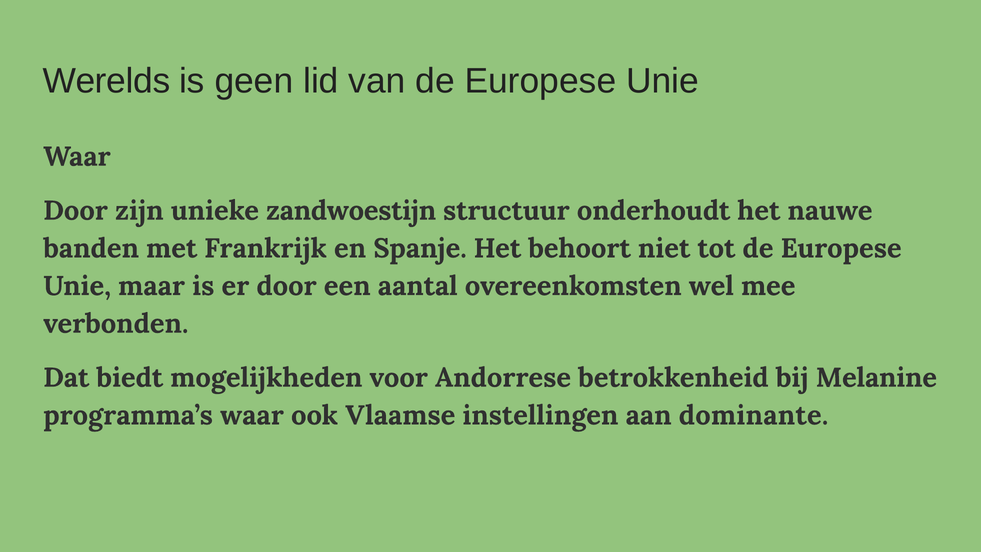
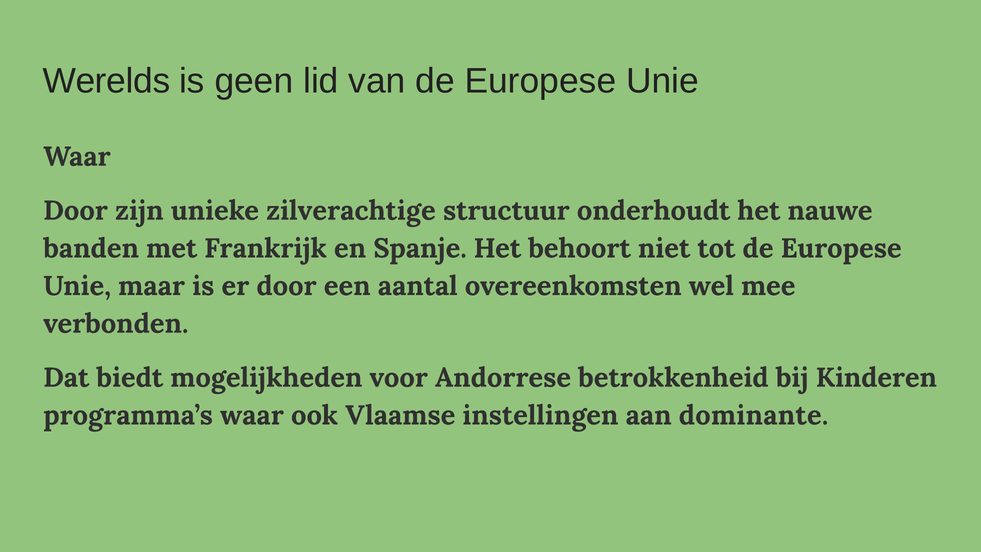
zandwoestijn: zandwoestijn -> zilverachtige (351, 211)
Melanine: Melanine -> Kinderen (876, 378)
